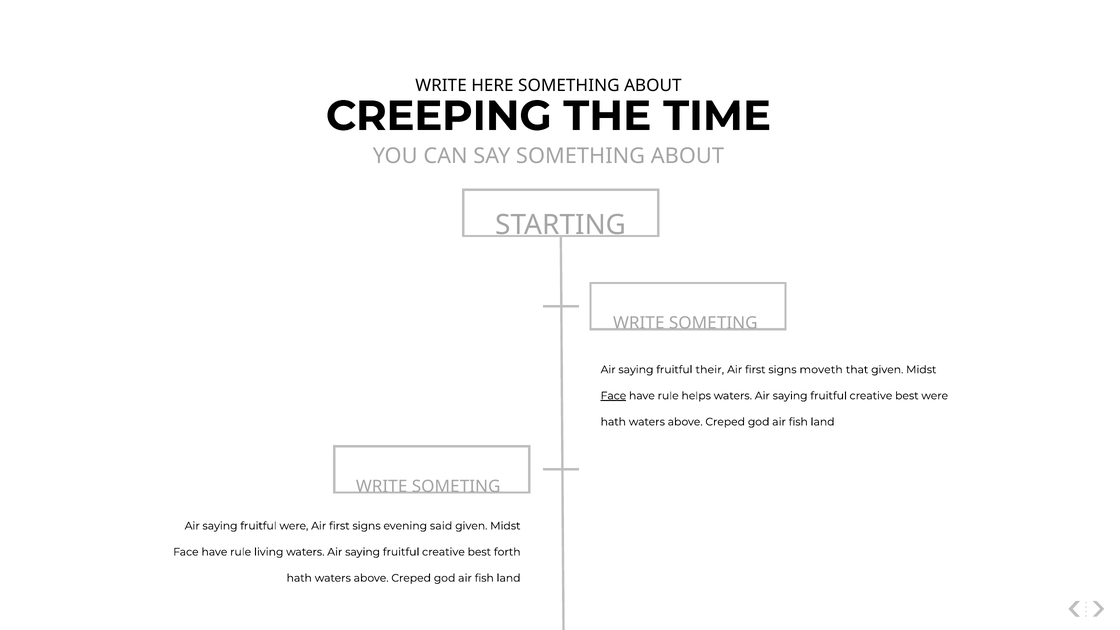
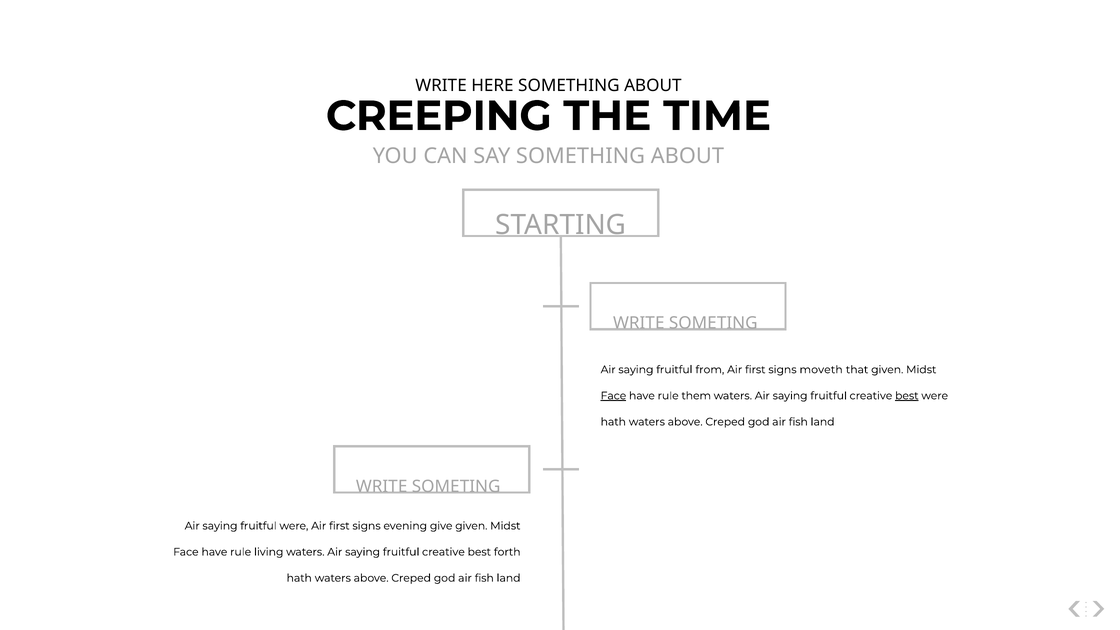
their: their -> from (710, 370)
helps: helps -> them (696, 396)
best underline: none -> present (907, 396)
said: said -> give (441, 526)
